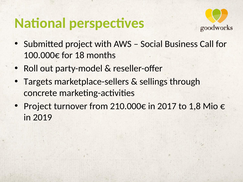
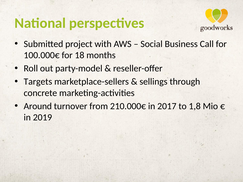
Project: Project -> Around (38, 106)
